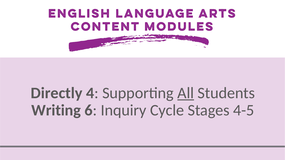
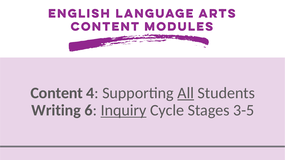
Directly: Directly -> Content (57, 93)
Inquiry underline: none -> present (124, 111)
4-5: 4-5 -> 3-5 (244, 111)
